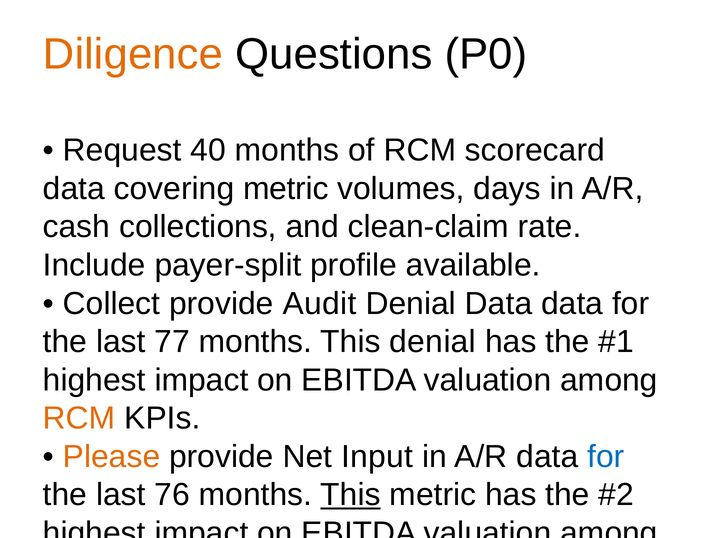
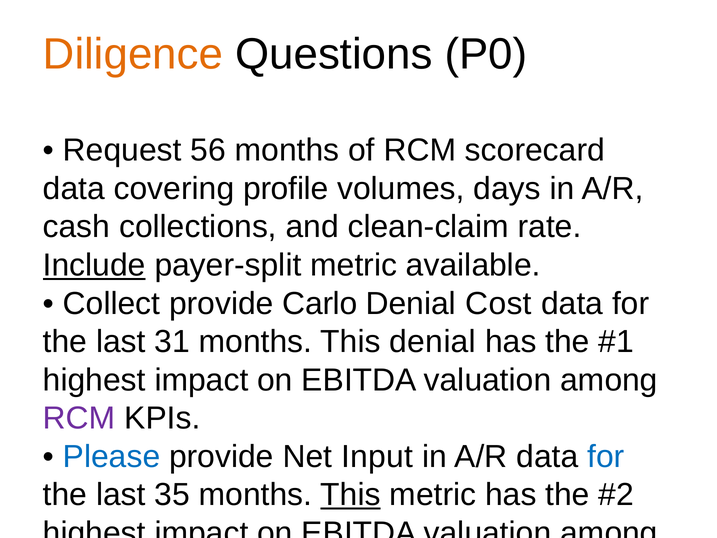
40: 40 -> 56 (208, 150)
covering metric: metric -> profile (286, 189)
Include underline: none -> present (94, 265)
payer-split profile: profile -> metric (354, 265)
Audit: Audit -> Carlo (320, 303)
Denial Data: Data -> Cost (498, 303)
77: 77 -> 31 (172, 342)
RCM colour: orange -> purple (79, 418)
Please colour: orange -> blue (112, 456)
76: 76 -> 35 (172, 495)
